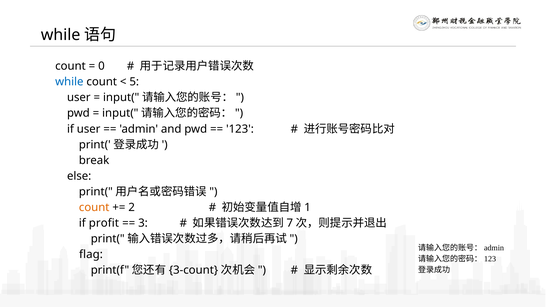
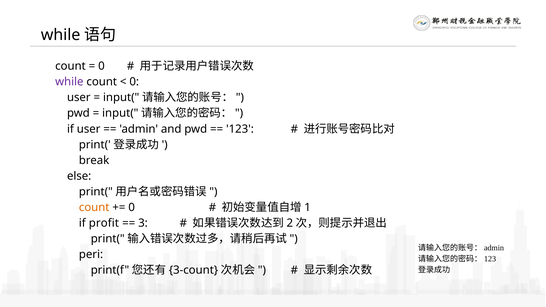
while colour: blue -> purple (69, 82)
5: 5 -> 0 (134, 82)
2: 2 -> 0 (132, 208)
7: 7 -> 2 (290, 223)
flag: flag -> peri (91, 255)
